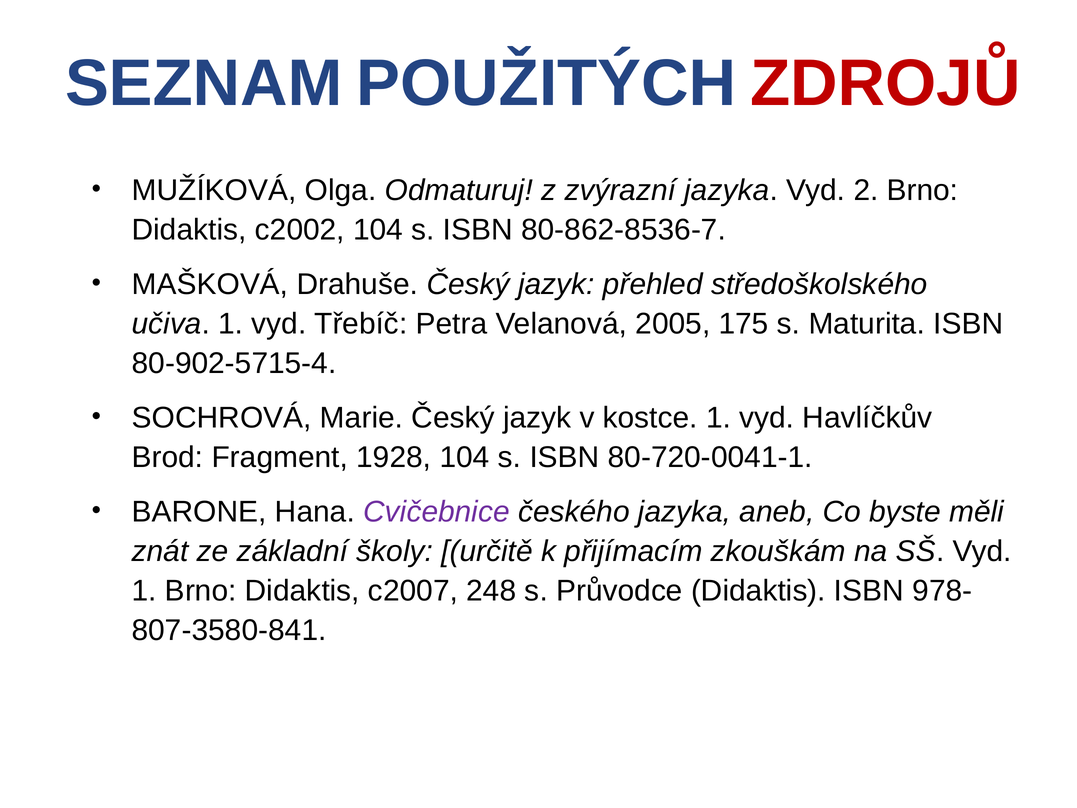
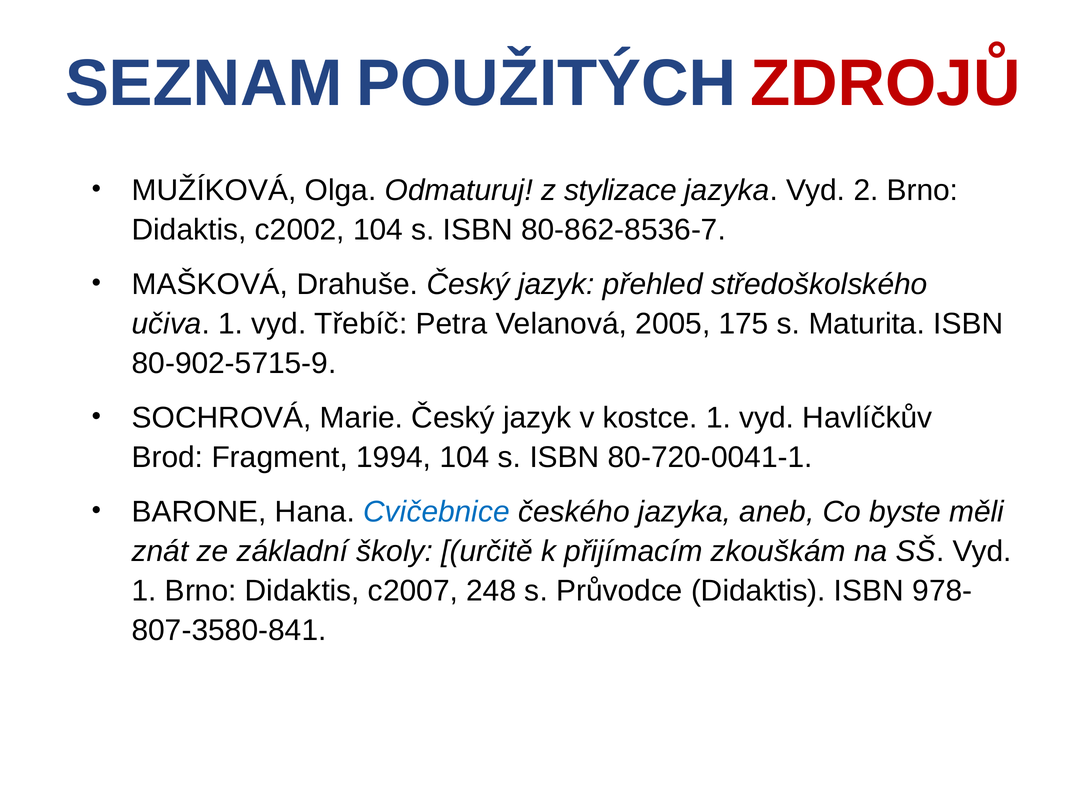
zvýrazní: zvýrazní -> stylizace (620, 190)
80-902-5715-4: 80-902-5715-4 -> 80-902-5715-9 (234, 363)
1928: 1928 -> 1994 (394, 457)
Cvičebnice colour: purple -> blue (437, 512)
